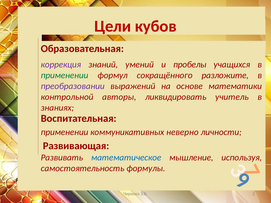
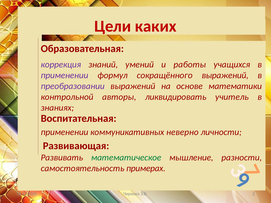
кубов: кубов -> каких (156, 26)
пробелы: пробелы -> работы (190, 65)
применении colour: green -> purple (65, 75)
сокращённого разложите: разложите -> выражений (225, 75)
математическое colour: blue -> green (126, 158)
используя: используя -> разности (242, 158)
формулы: формулы -> примерах (146, 169)
